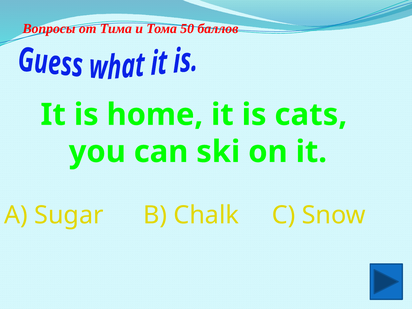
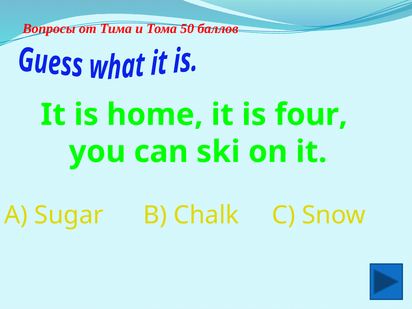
cats: cats -> four (311, 115)
